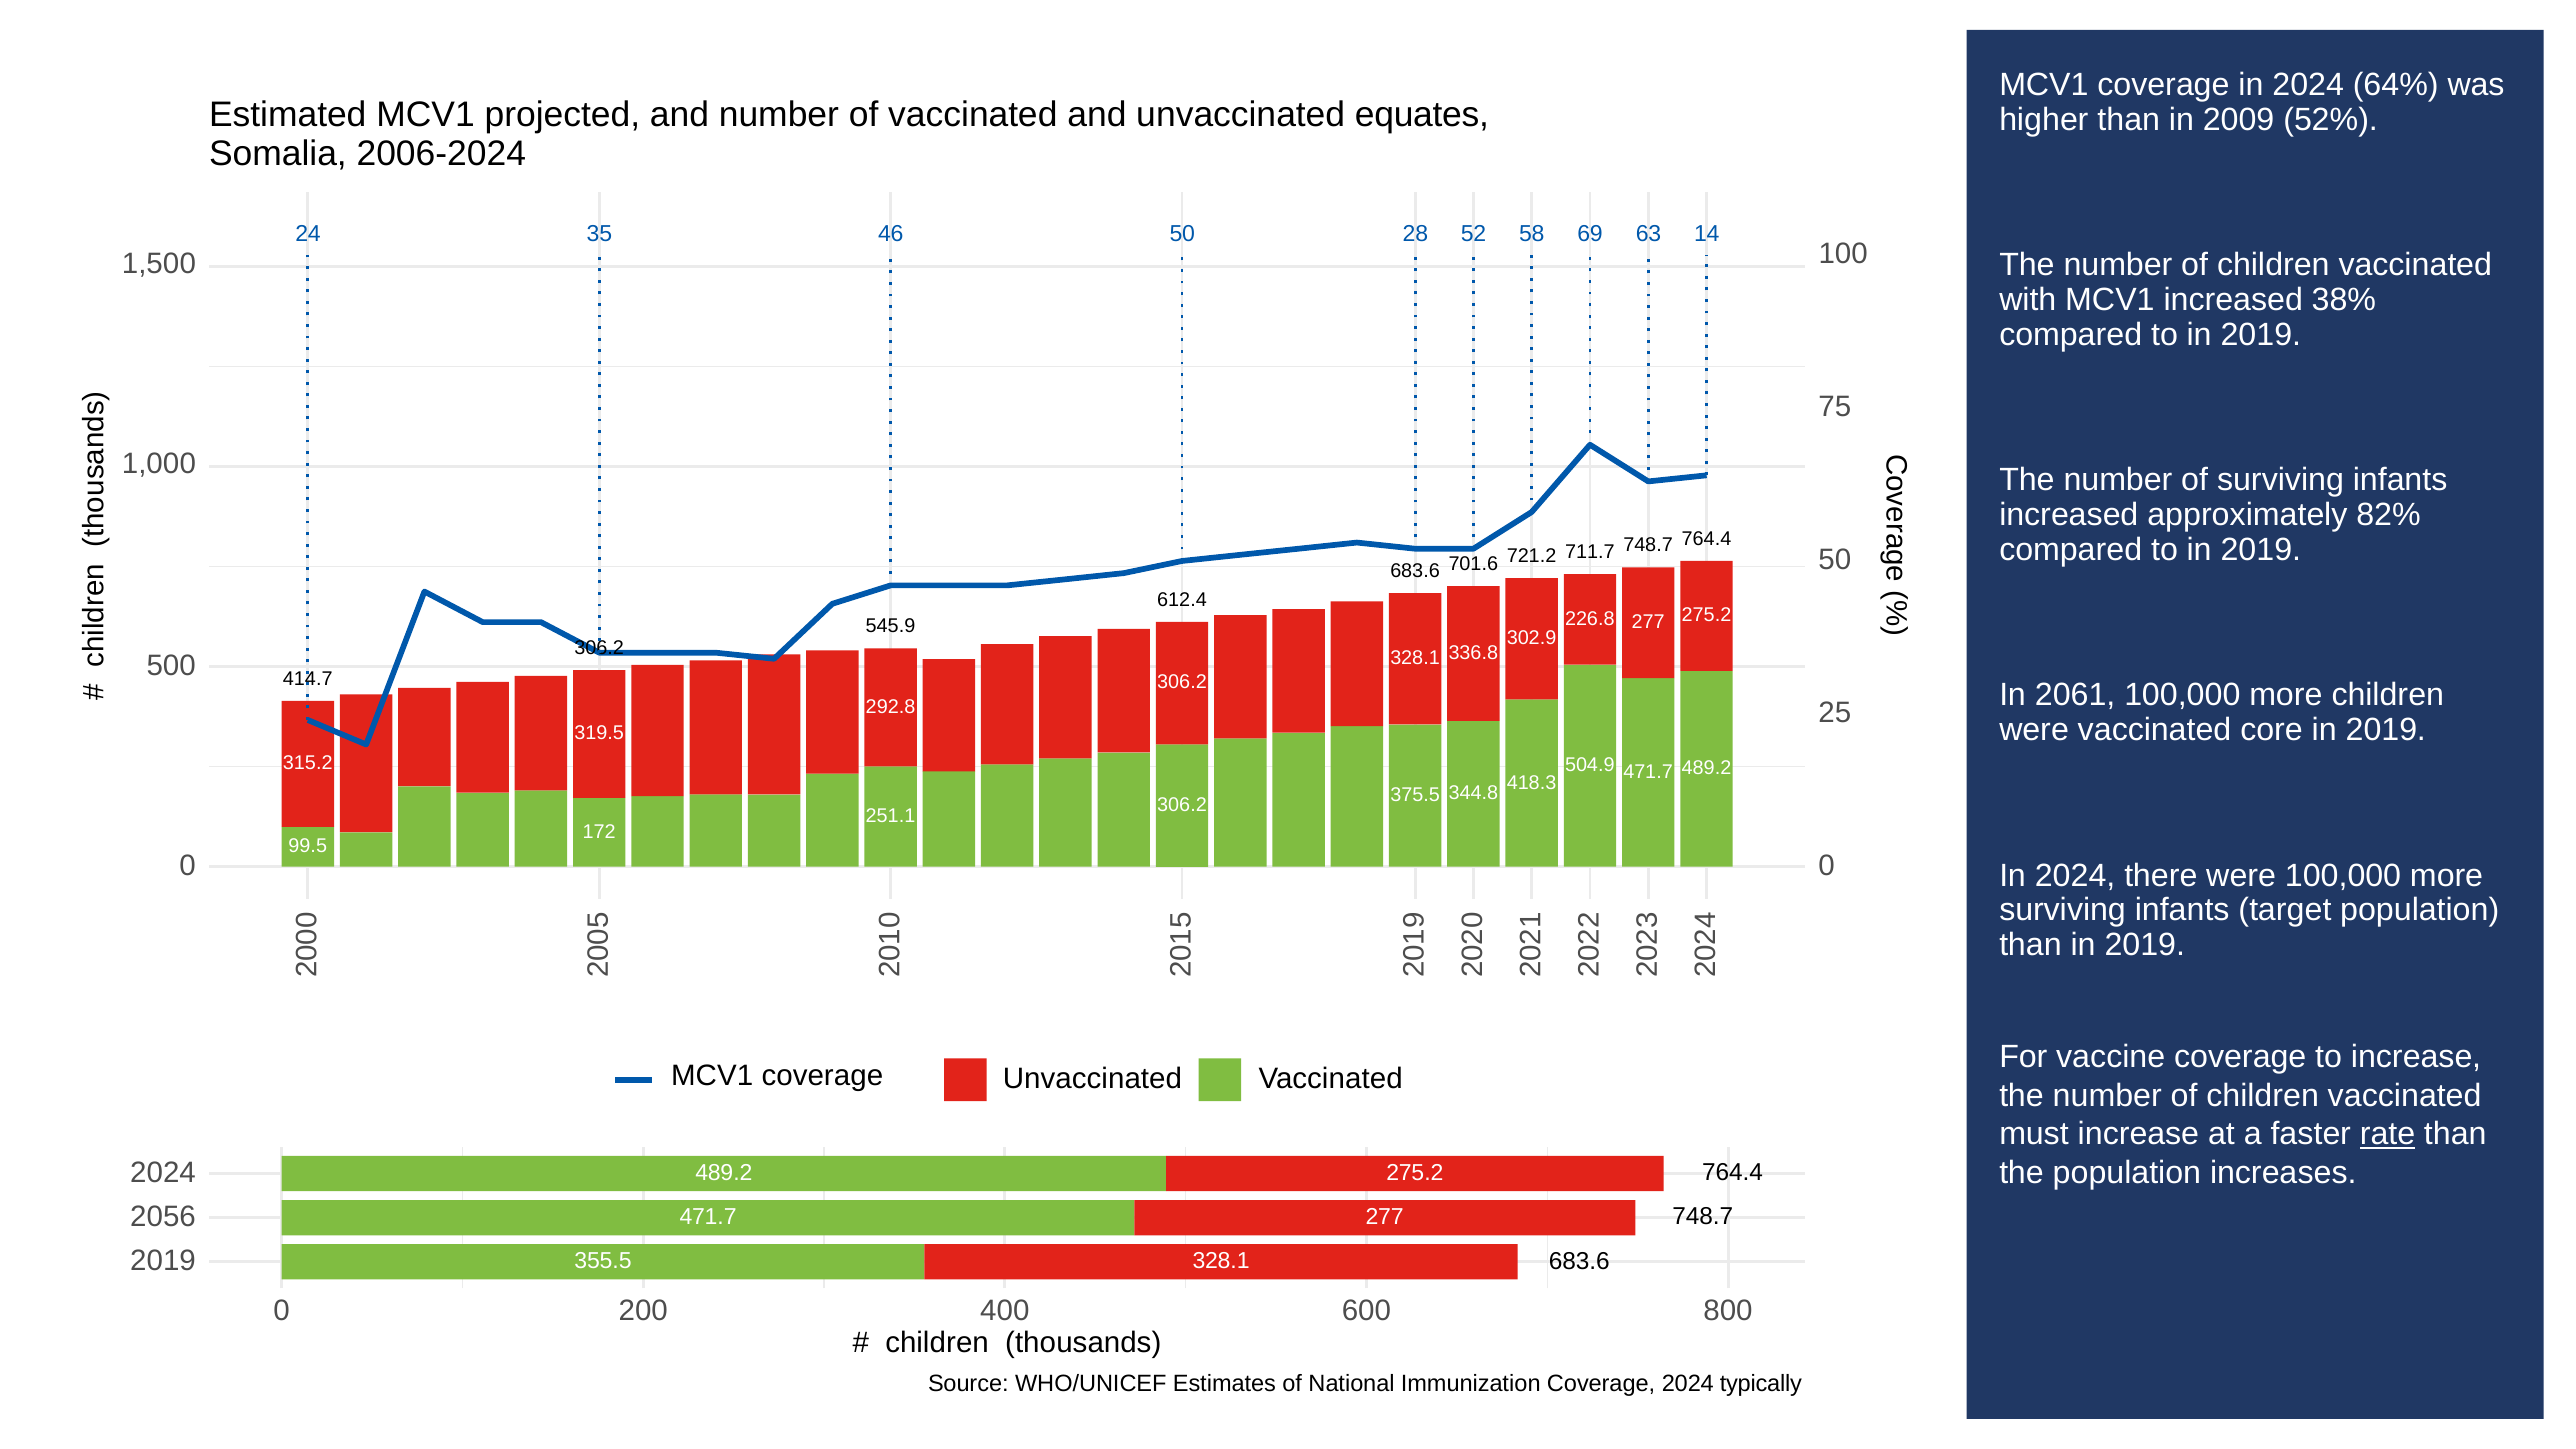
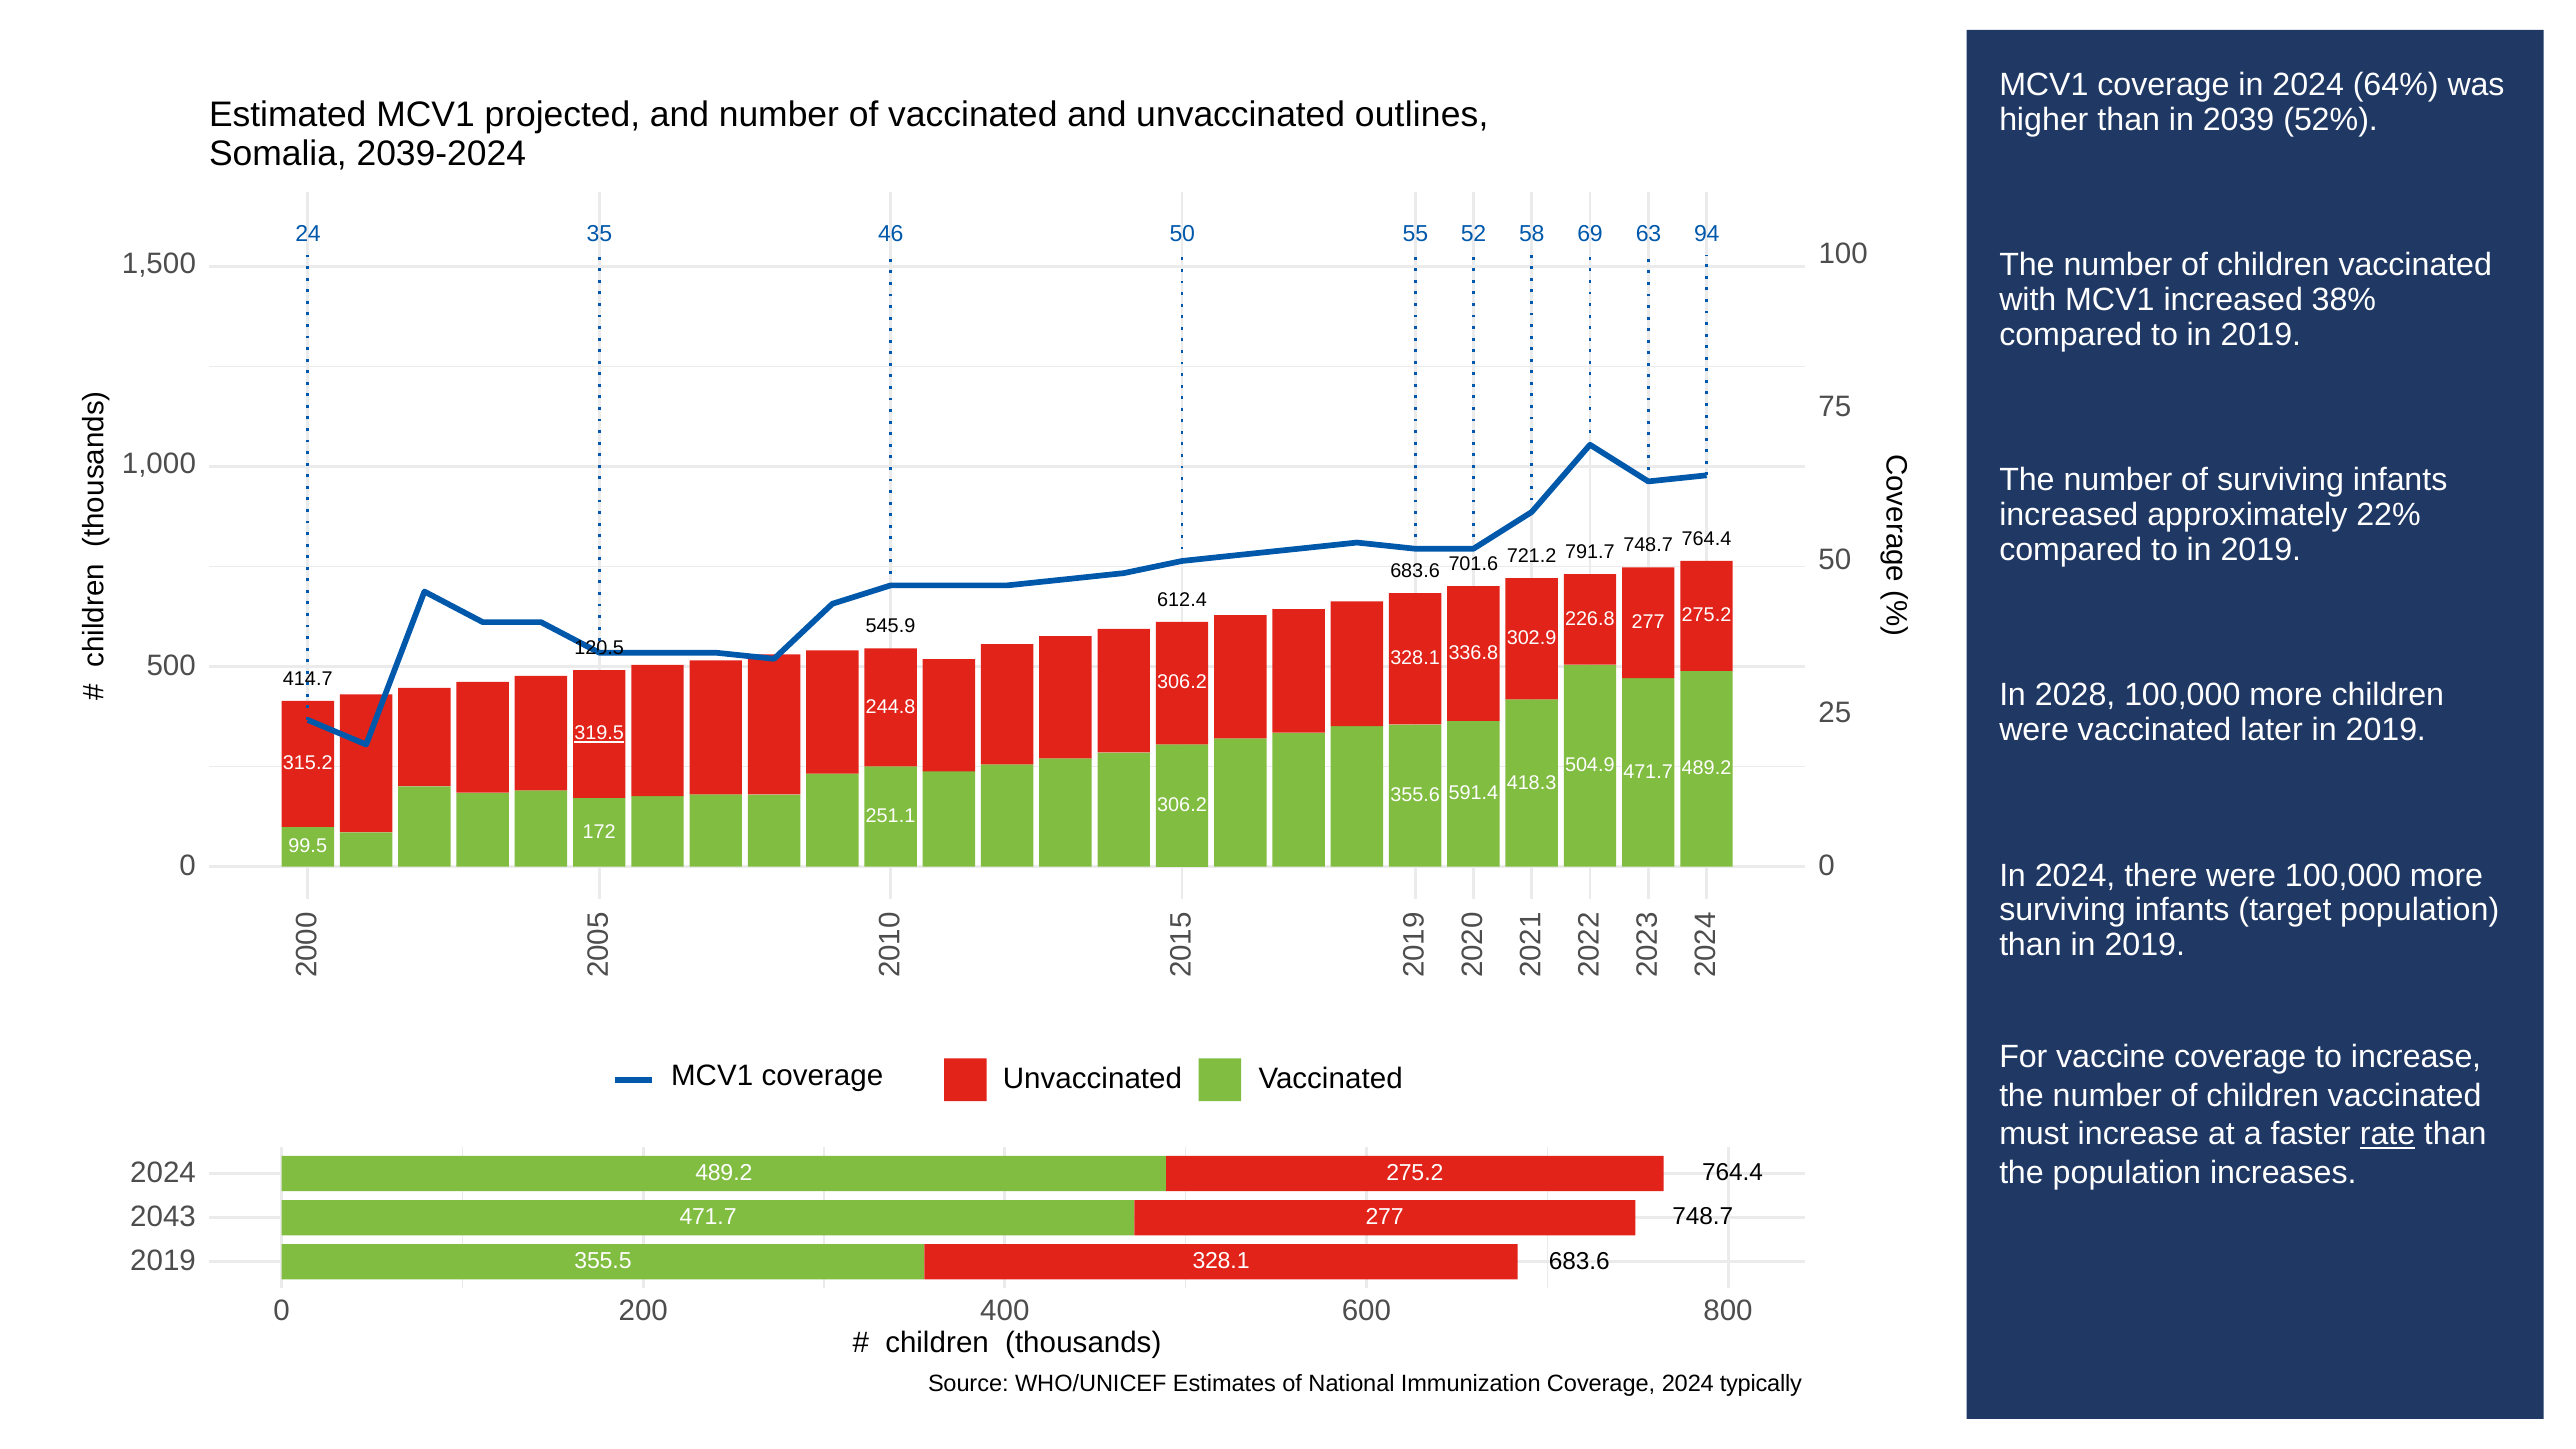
equates: equates -> outlines (1422, 114)
2009: 2009 -> 2039 (2239, 119)
2006-2024: 2006-2024 -> 2039-2024 (441, 154)
28: 28 -> 55 (1415, 234)
14: 14 -> 94 (1707, 234)
82%: 82% -> 22% (2388, 515)
711.7: 711.7 -> 791.7 (1590, 552)
306.2: 306.2 -> 120.5 (599, 648)
2061: 2061 -> 2028 (2075, 695)
292.8: 292.8 -> 244.8 (891, 707)
core: core -> later (2272, 730)
319.5 underline: none -> present (599, 733)
344.8: 344.8 -> 591.4 (1473, 793)
375.5: 375.5 -> 355.6 (1415, 795)
2056: 2056 -> 2043 (163, 1217)
